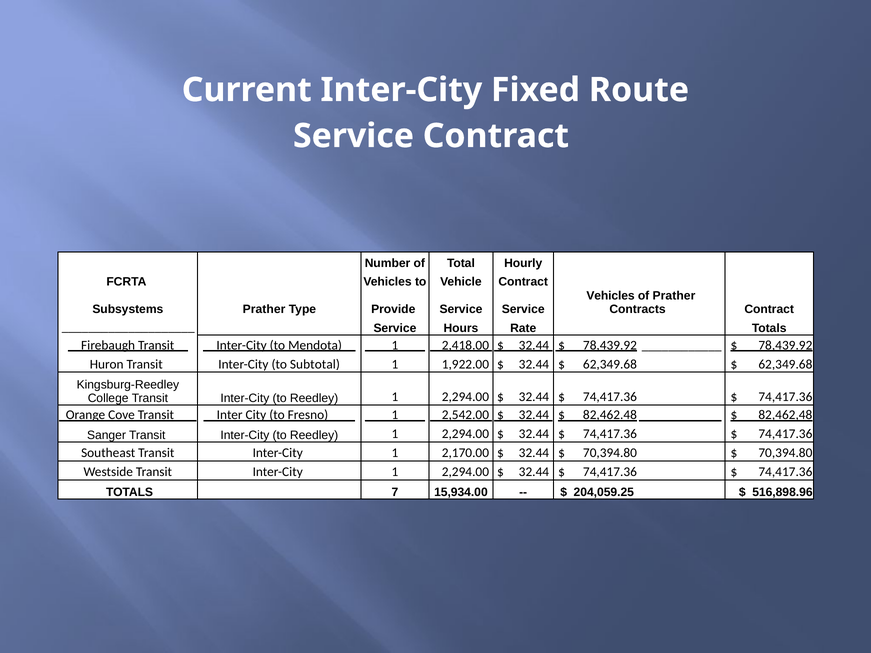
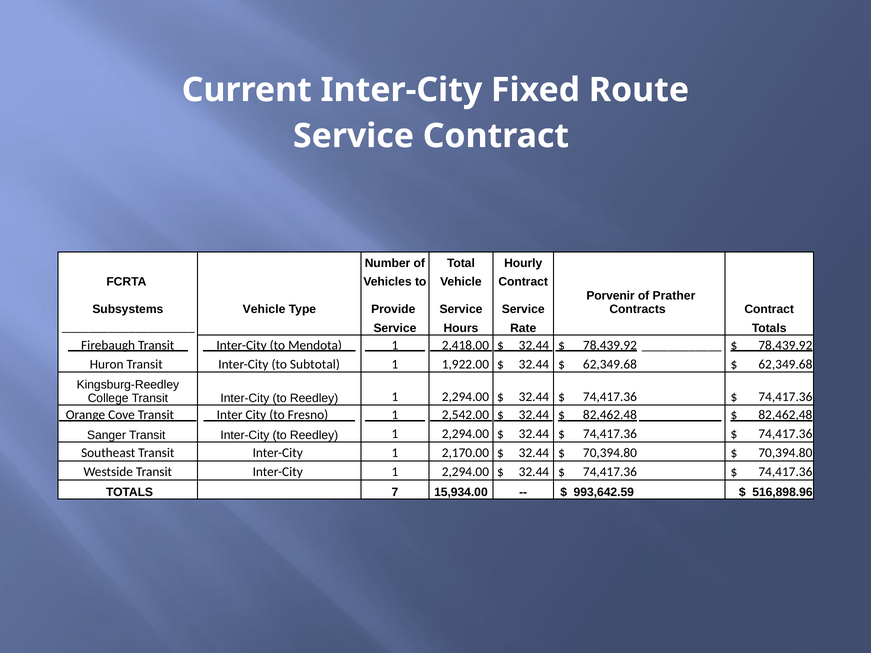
Vehicles: Vehicles -> Porvenir (610, 296)
Subsystems Prather: Prather -> Vehicle (264, 310)
204,059.25: 204,059.25 -> 993,642.59 (604, 493)
